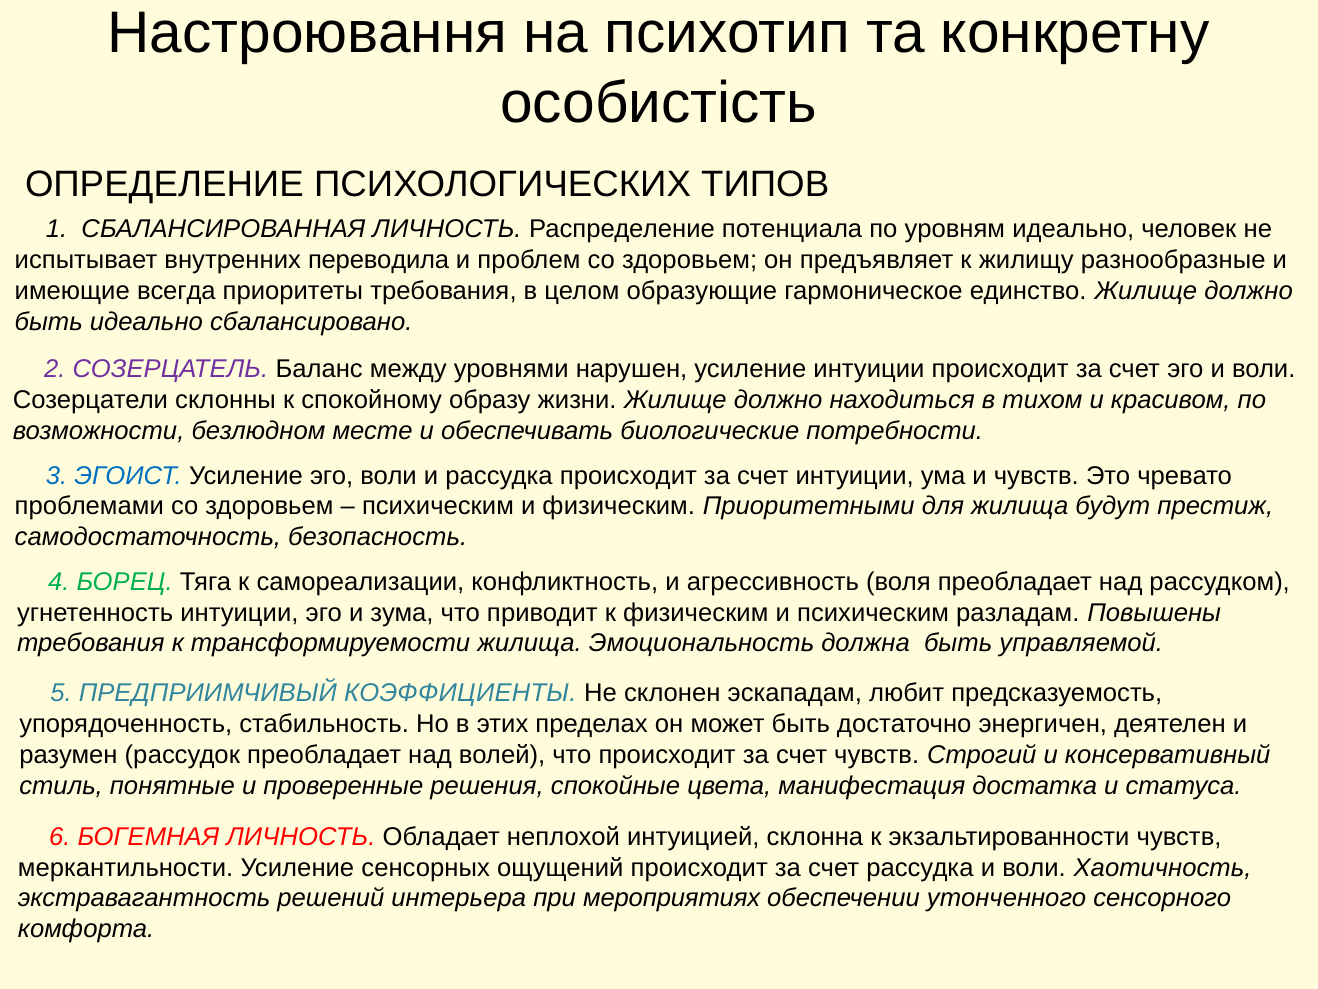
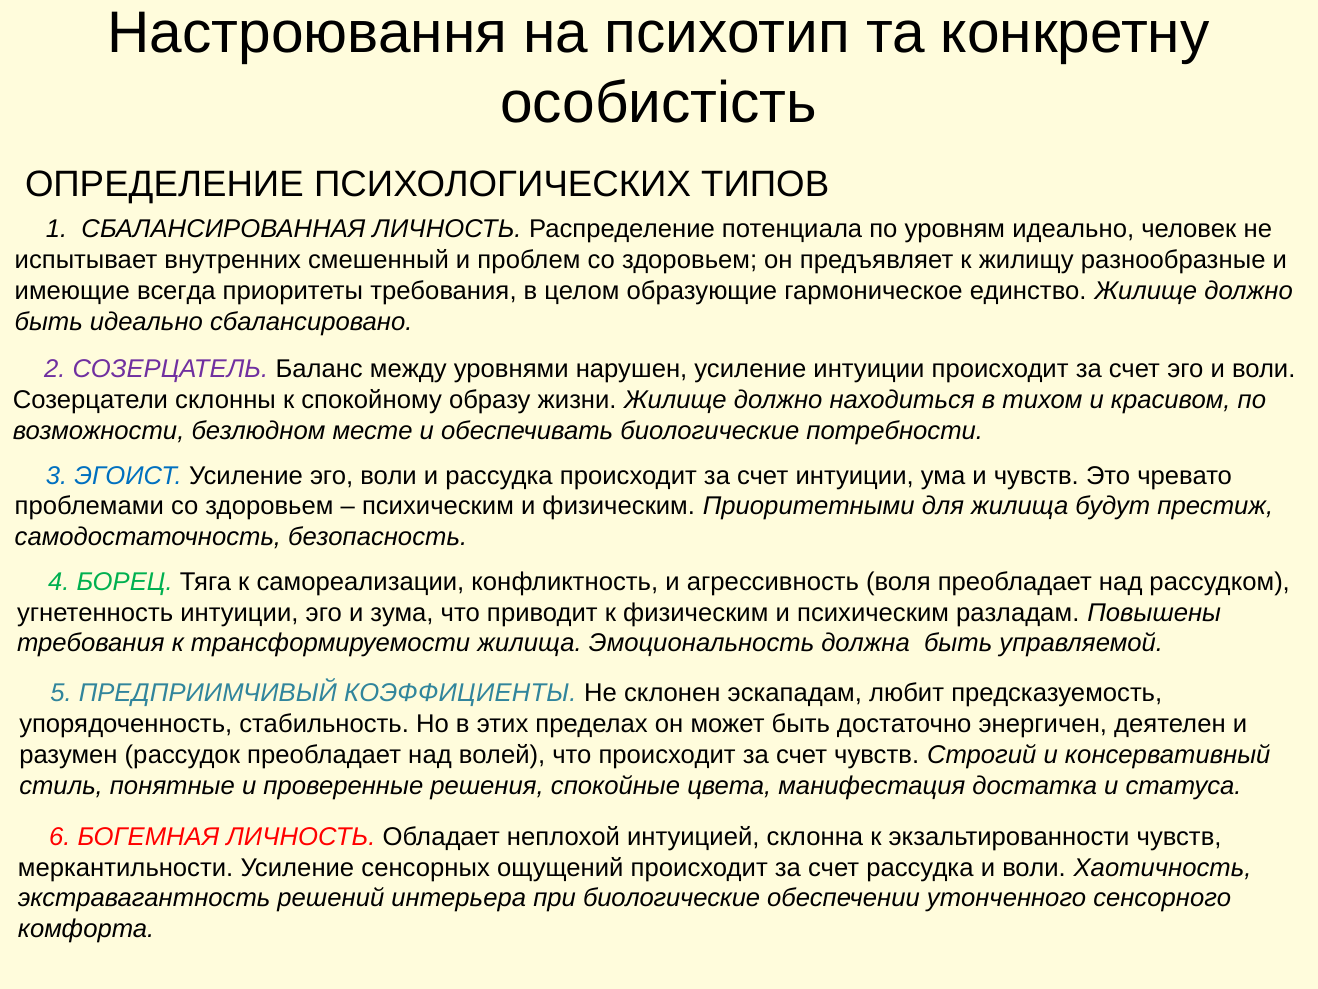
переводила: переводила -> смешенный (378, 260)
при мероприятиях: мероприятиях -> биологические (672, 898)
